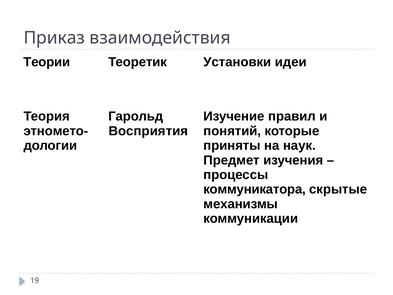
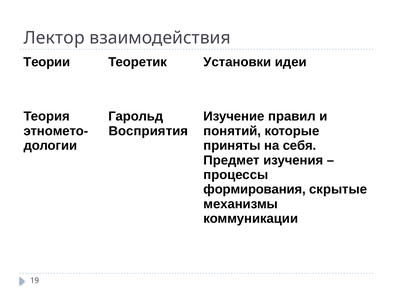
Приказ: Приказ -> Лектор (54, 38)
наук: наук -> себя (299, 145)
коммуникатора: коммуникатора -> формирования (255, 189)
